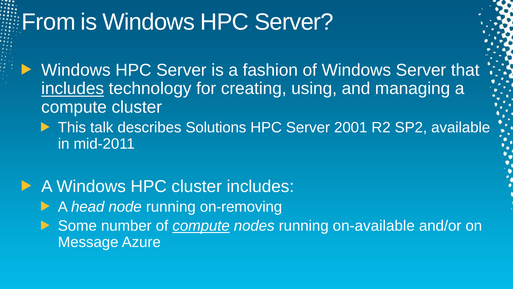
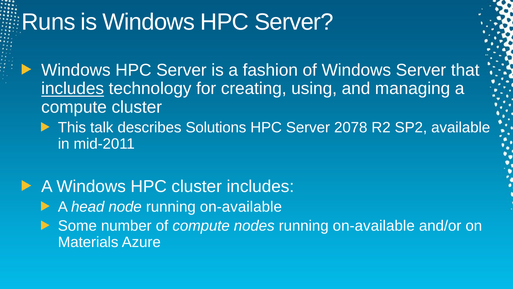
From: From -> Runs (49, 22)
2001: 2001 -> 2078 (351, 127)
node running on-removing: on-removing -> on-available (241, 207)
compute underline: present -> none (201, 226)
Message: Message -> Materials (88, 242)
